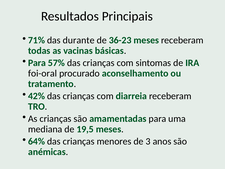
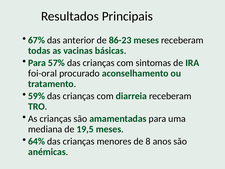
71%: 71% -> 67% (36, 40)
durante: durante -> anterior (79, 40)
36-23: 36-23 -> 86-23 (120, 40)
42%: 42% -> 59% (36, 96)
3: 3 -> 8 (148, 141)
